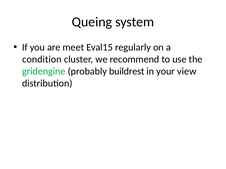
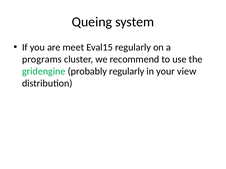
condition: condition -> programs (42, 59)
probably buildrest: buildrest -> regularly (127, 72)
